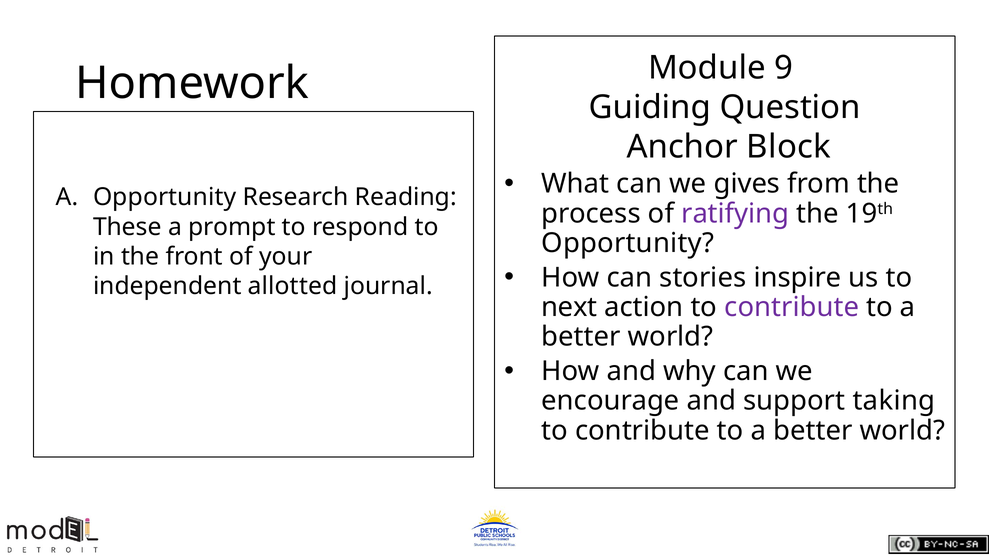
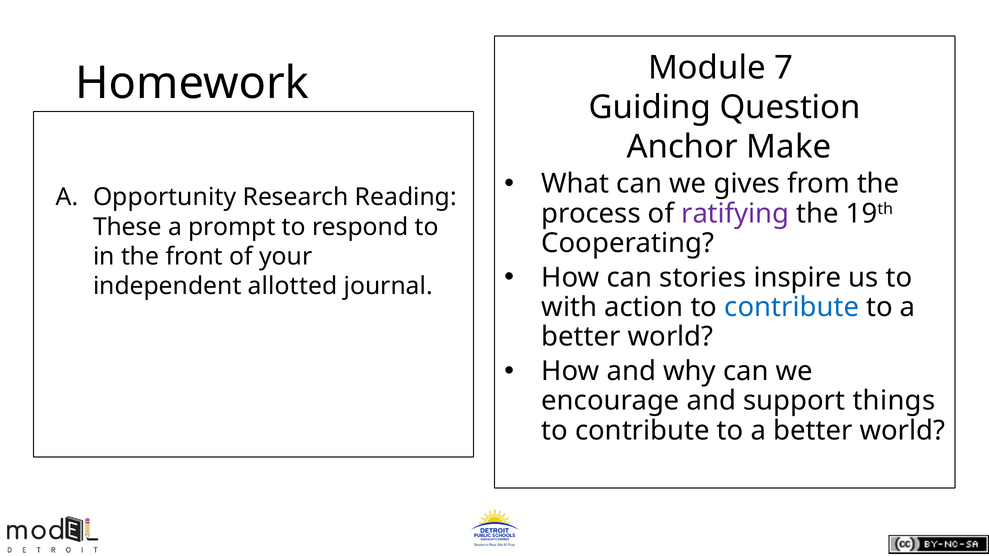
9: 9 -> 7 (784, 68)
Block: Block -> Make (789, 147)
Opportunity: Opportunity -> Cooperating (628, 243)
next: next -> with (569, 307)
contribute colour: purple -> blue (792, 307)
taking: taking -> things (894, 401)
